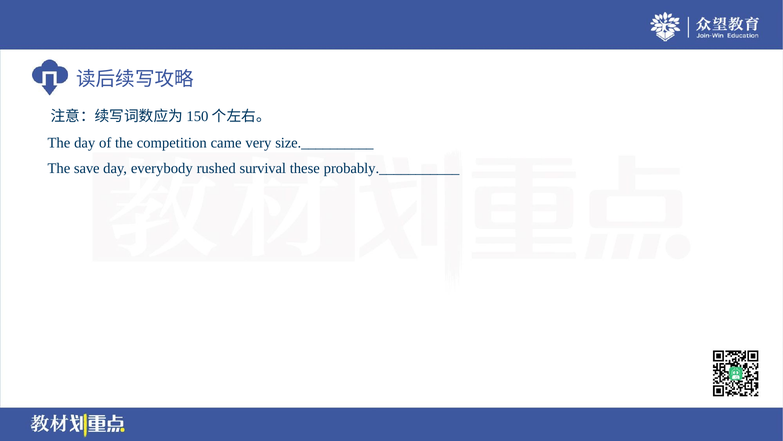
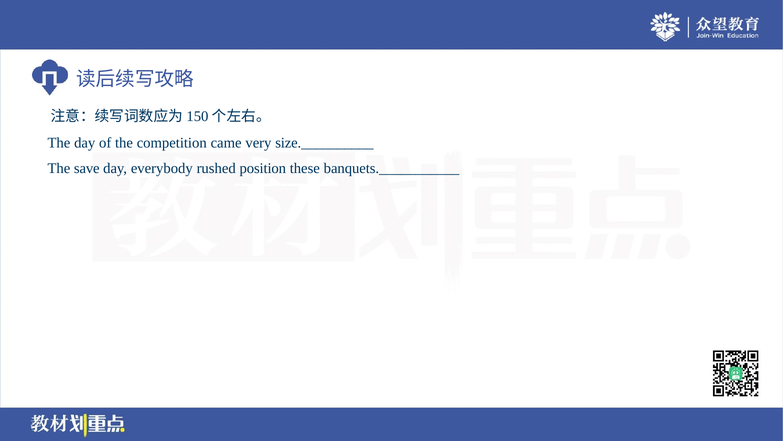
survival: survival -> position (263, 168)
probably.___________: probably.___________ -> banquets.___________ (392, 168)
